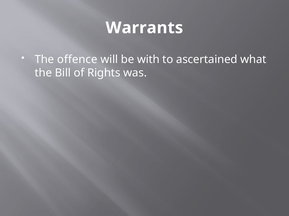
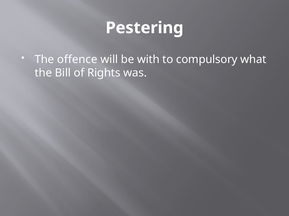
Warrants: Warrants -> Pestering (144, 28)
ascertained: ascertained -> compulsory (207, 60)
